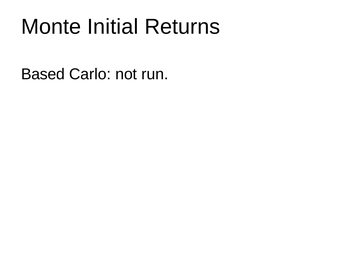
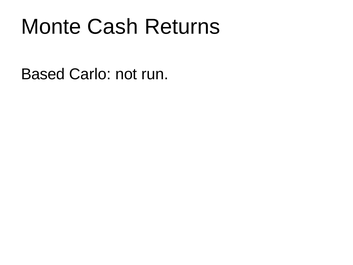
Initial: Initial -> Cash (113, 27)
